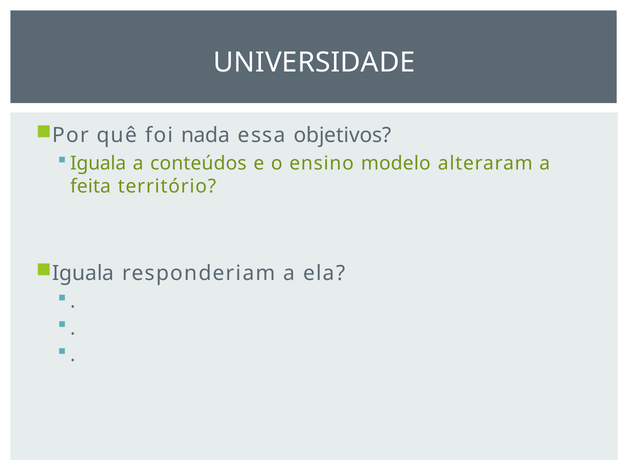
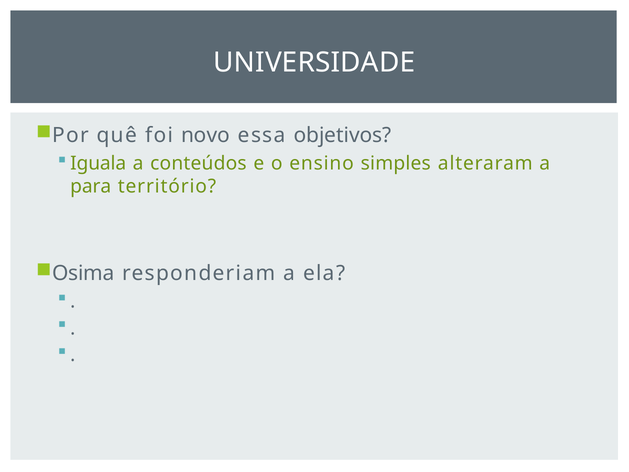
nada: nada -> novo (205, 135)
modelo: modelo -> simples (396, 163)
feita: feita -> para (91, 186)
Iguala: Iguala -> Osima (83, 273)
